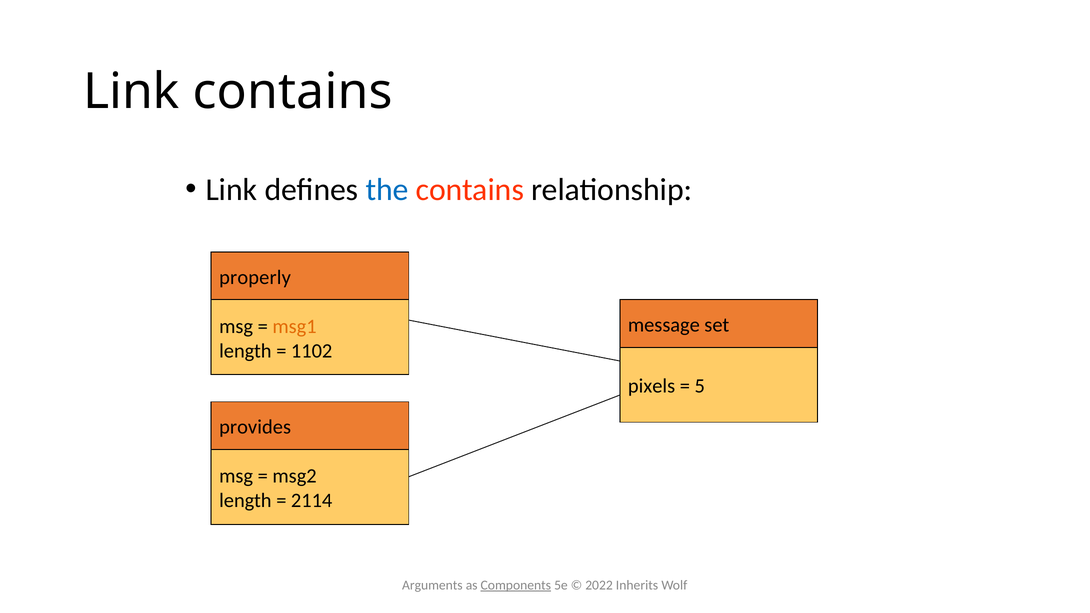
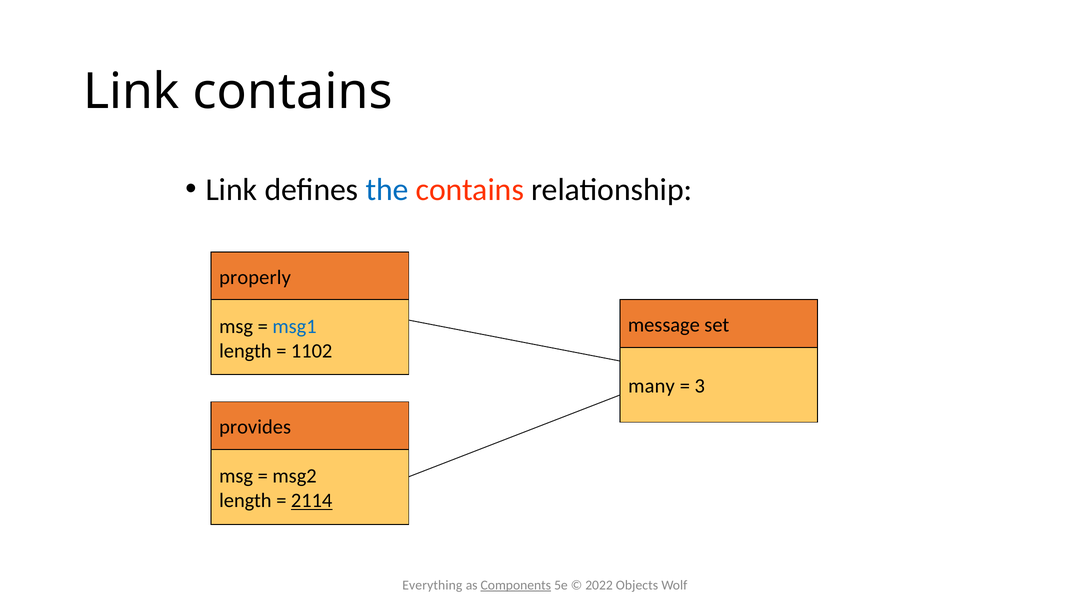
msg1 colour: orange -> blue (295, 326)
pixels: pixels -> many (651, 386)
5: 5 -> 3 (700, 386)
2114 underline: none -> present (312, 501)
Arguments: Arguments -> Everything (432, 585)
Inherits: Inherits -> Objects (637, 585)
